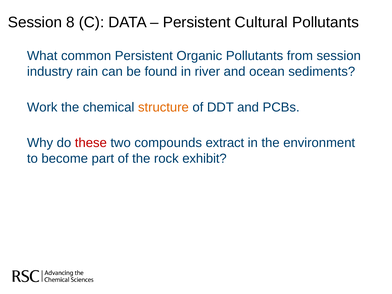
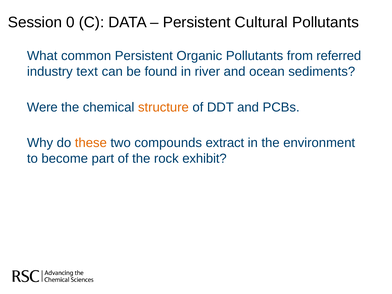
8: 8 -> 0 (70, 22)
from session: session -> referred (339, 56)
rain: rain -> text (87, 71)
Work: Work -> Were (42, 107)
these colour: red -> orange (91, 143)
